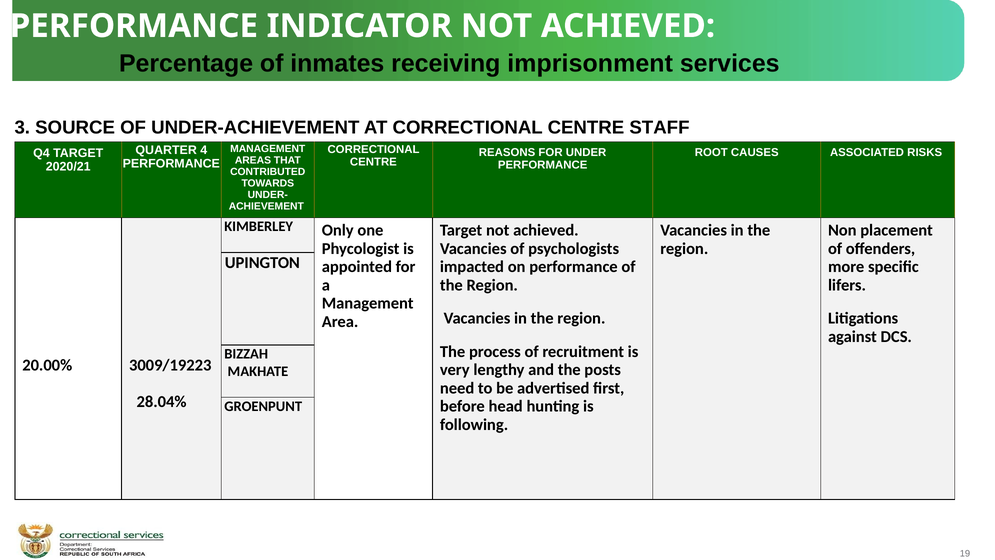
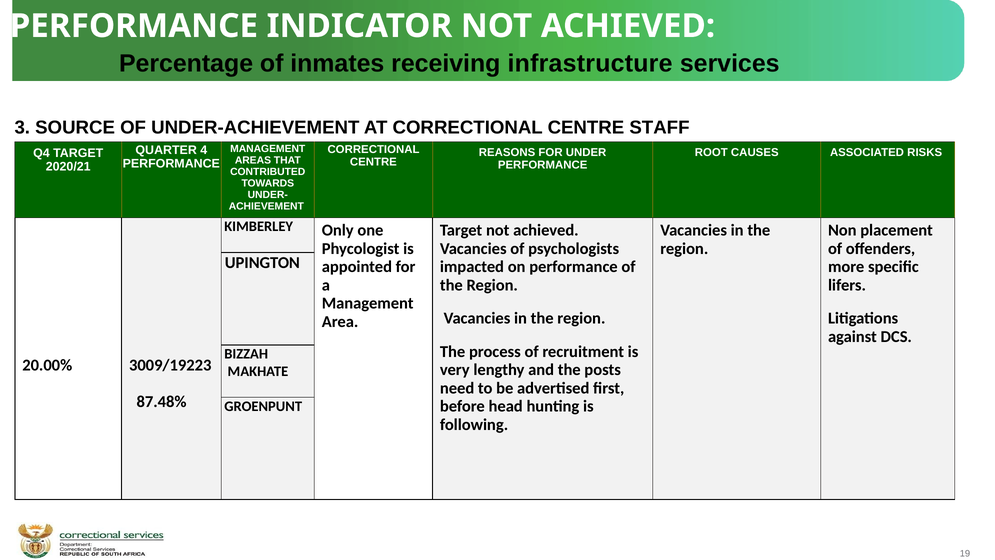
imprisonment: imprisonment -> infrastructure (590, 64)
28.04%: 28.04% -> 87.48% (161, 401)
